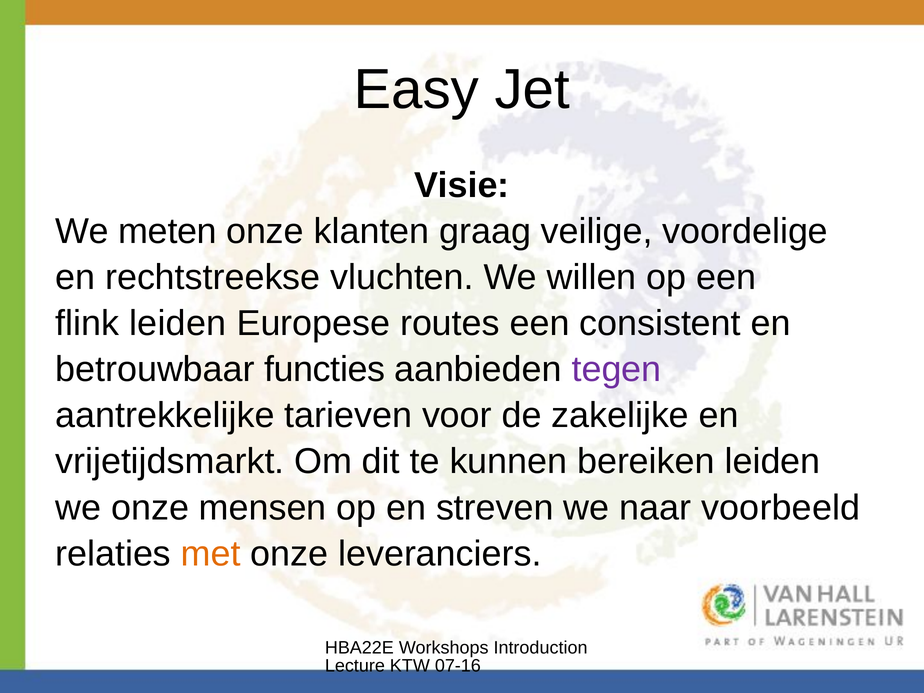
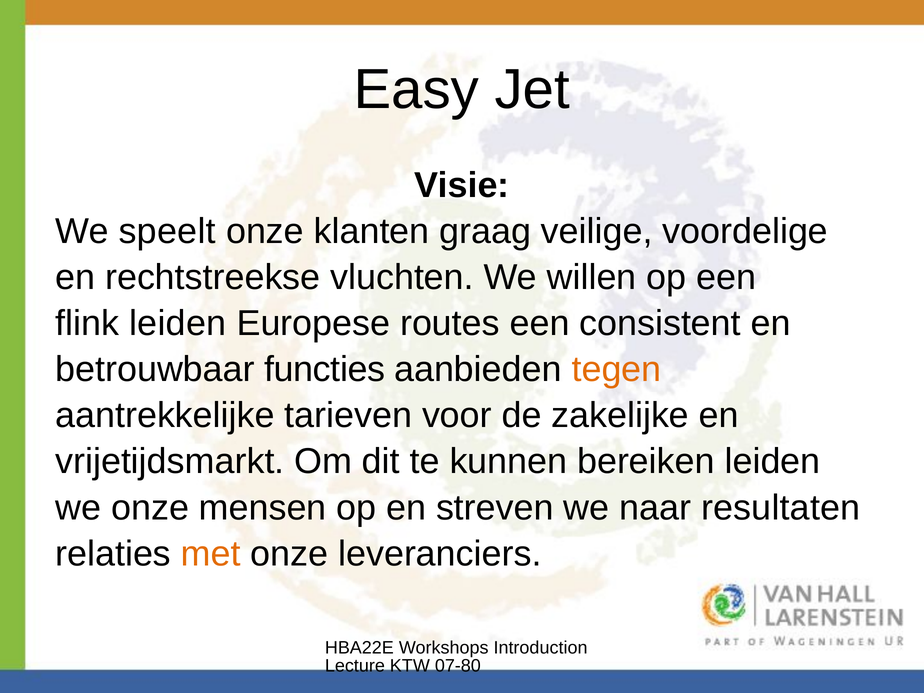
meten: meten -> speelt (167, 232)
tegen colour: purple -> orange (617, 370)
voorbeeld: voorbeeld -> resultaten (781, 508)
07-16: 07-16 -> 07-80 (458, 666)
